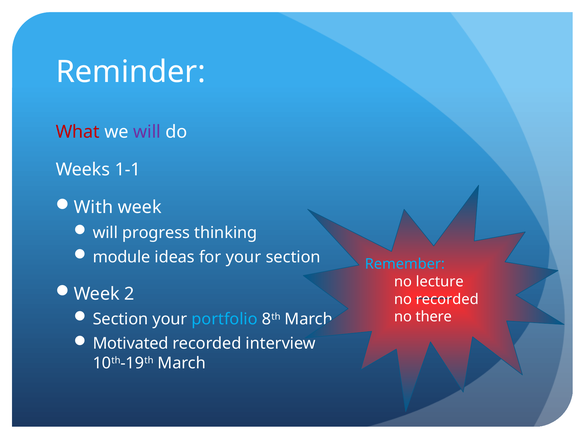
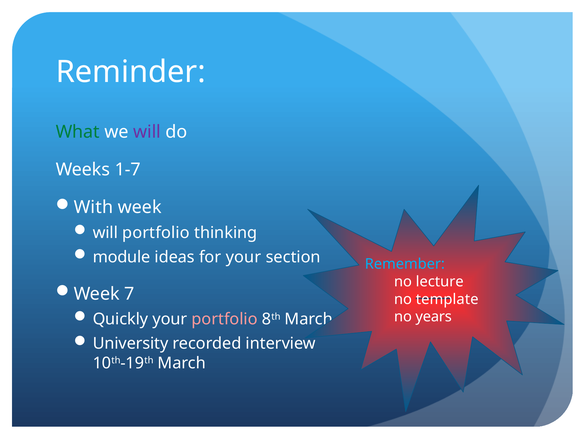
What colour: red -> green (78, 132)
1-1: 1-1 -> 1-7 (128, 170)
will progress: progress -> portfolio (156, 233)
2: 2 -> 7 (129, 294)
no recorded: recorded -> template (447, 299)
Section: Section -> Quickly (120, 319)
portfolio colour: light blue -> pink (225, 319)
there: there -> years (434, 317)
Motivated: Motivated -> University (131, 343)
